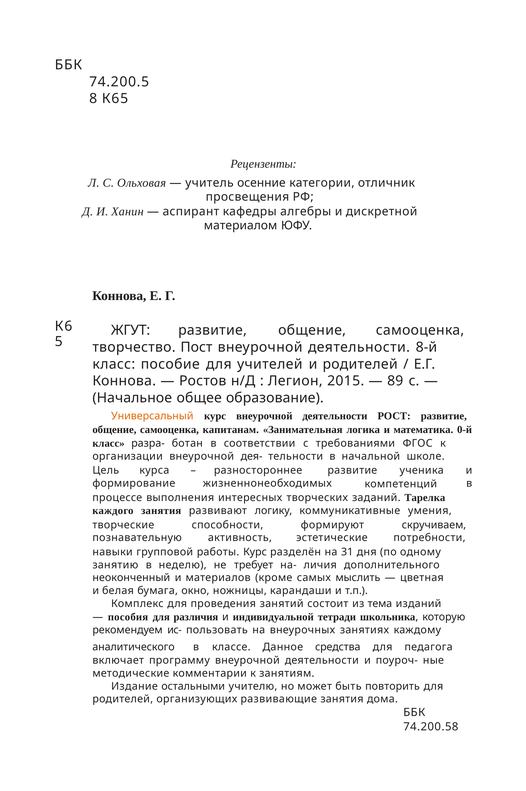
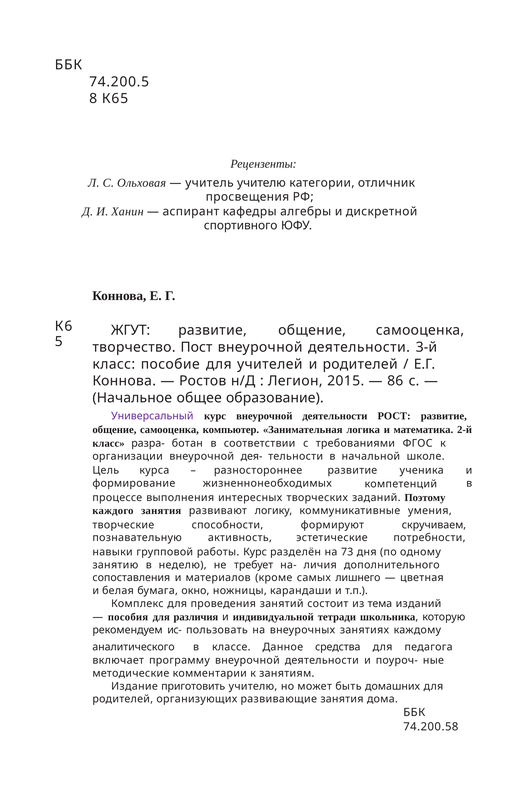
учитель осенние: осенние -> учителю (261, 183)
материалом: материалом -> спортивного (241, 225)
8-й: 8-й -> 3-й (426, 347)
89: 89 -> 86 (395, 381)
Универсальный colour: orange -> purple (152, 416)
капитанам: капитанам -> компьютер (231, 429)
0-й: 0-й -> 2-й (465, 429)
Тарелка: Тарелка -> Поэтому (425, 497)
31: 31 -> 73 (347, 552)
неоконченный: неоконченный -> сопоставления (131, 577)
мыслить: мыслить -> лишнего (358, 577)
остальными: остальными -> приготовить (193, 686)
повторить: повторить -> домашних (393, 686)
